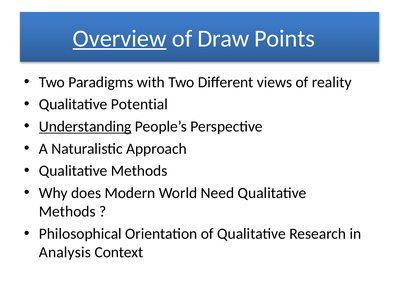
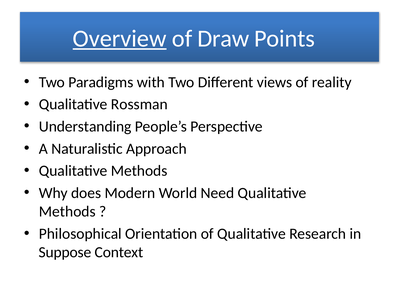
Potential: Potential -> Rossman (139, 104)
Understanding underline: present -> none (85, 127)
Analysis: Analysis -> Suppose (65, 253)
